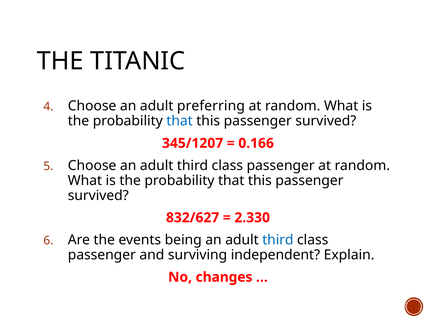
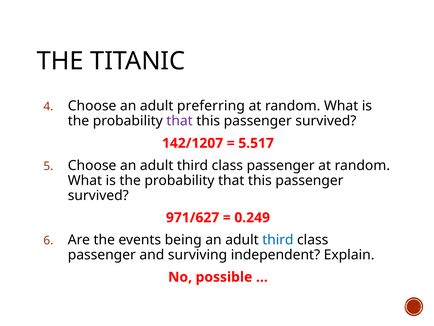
that colour: blue -> purple (180, 121)
345/1207: 345/1207 -> 142/1207 (193, 143)
0.166: 0.166 -> 5.517 (256, 143)
832/627: 832/627 -> 971/627 (193, 217)
2.330: 2.330 -> 0.249 (252, 217)
changes: changes -> possible (224, 277)
